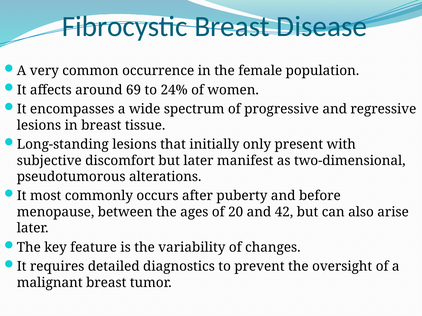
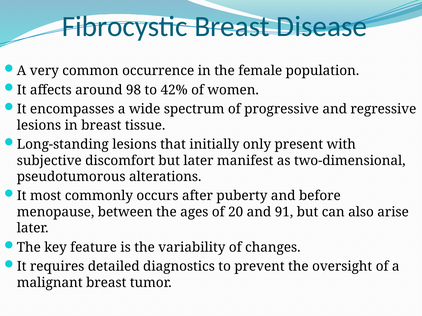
69: 69 -> 98 (134, 90)
24%: 24% -> 42% (174, 90)
42: 42 -> 91 (284, 212)
